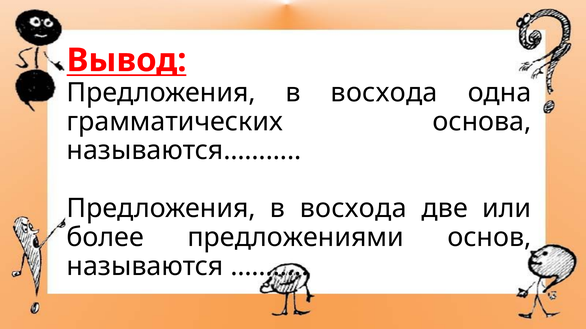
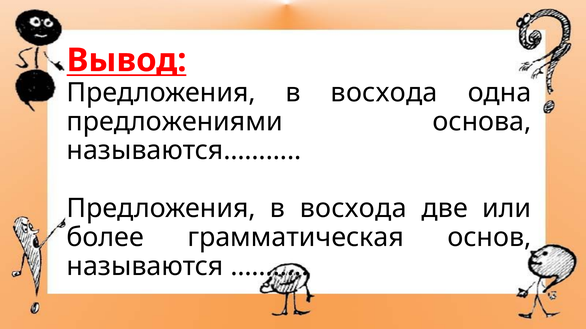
грамматических: грамматических -> предложениями (175, 122)
предложениями: предложениями -> грамматическая (296, 238)
